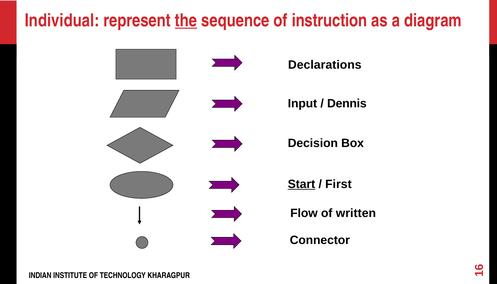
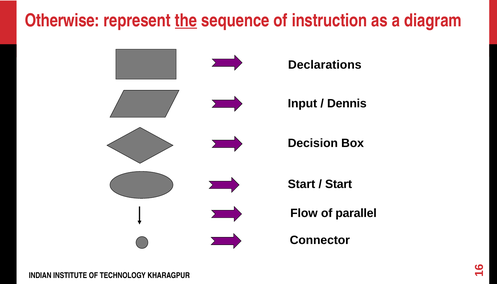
Individual: Individual -> Otherwise (62, 20)
Start underline: present -> none (302, 184)
First: First -> Start (339, 184)
written: written -> parallel (356, 213)
